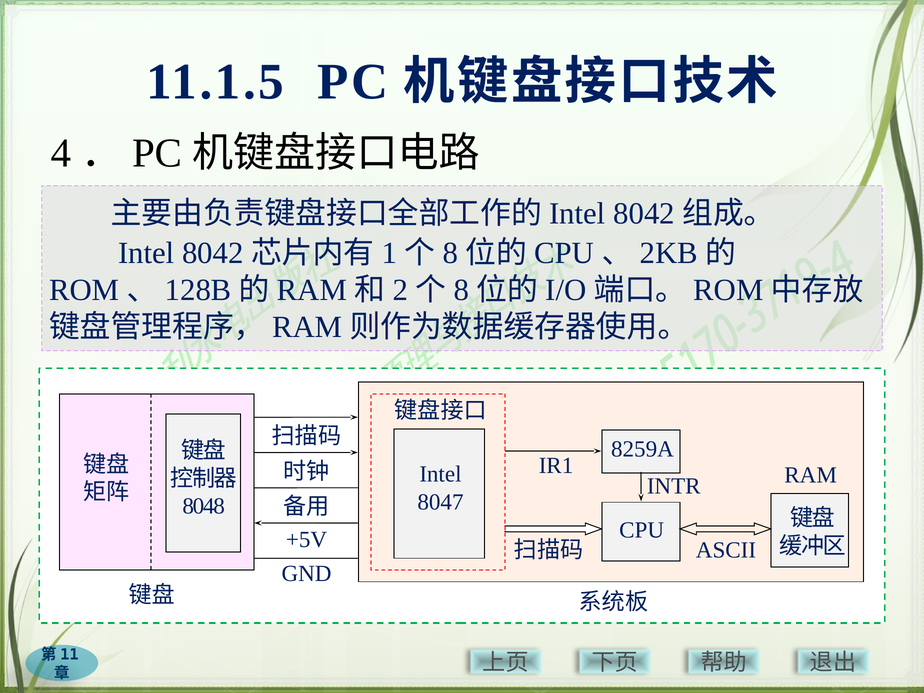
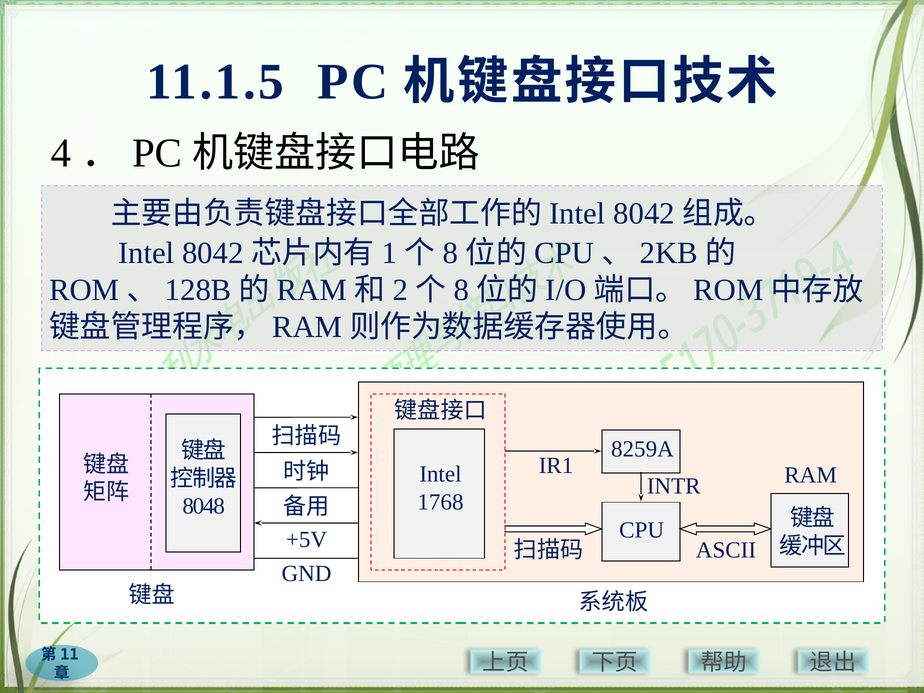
8047: 8047 -> 1768 (440, 502)
